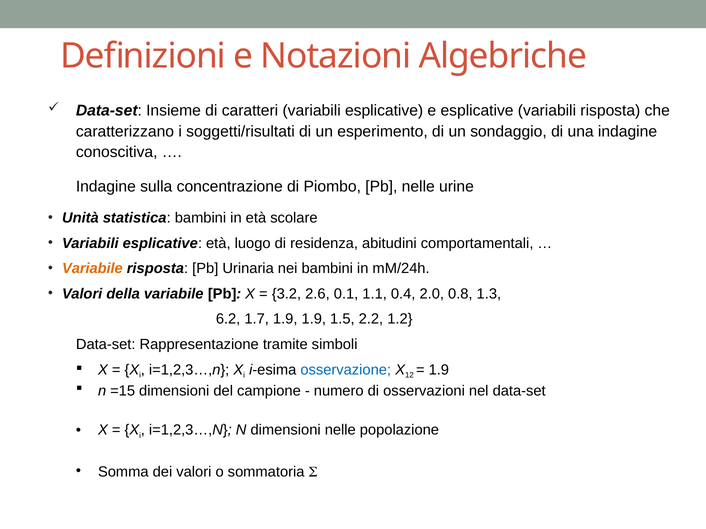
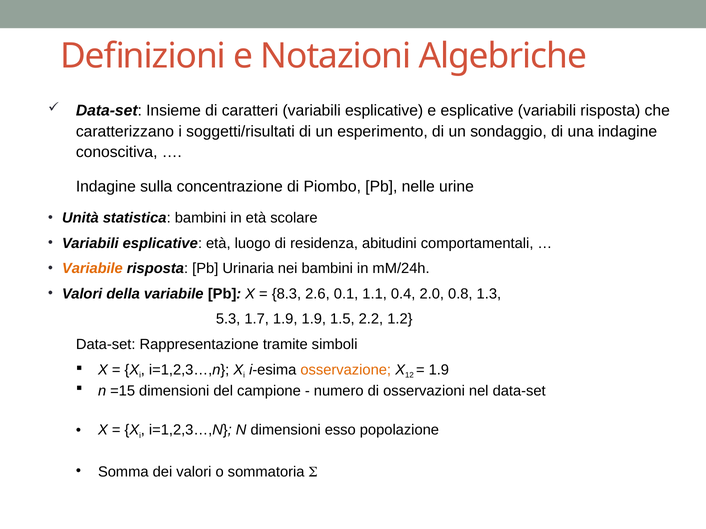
3.2: 3.2 -> 8.3 (286, 294)
6.2: 6.2 -> 5.3 (228, 319)
osservazione colour: blue -> orange (346, 370)
dimensioni nelle: nelle -> esso (340, 430)
